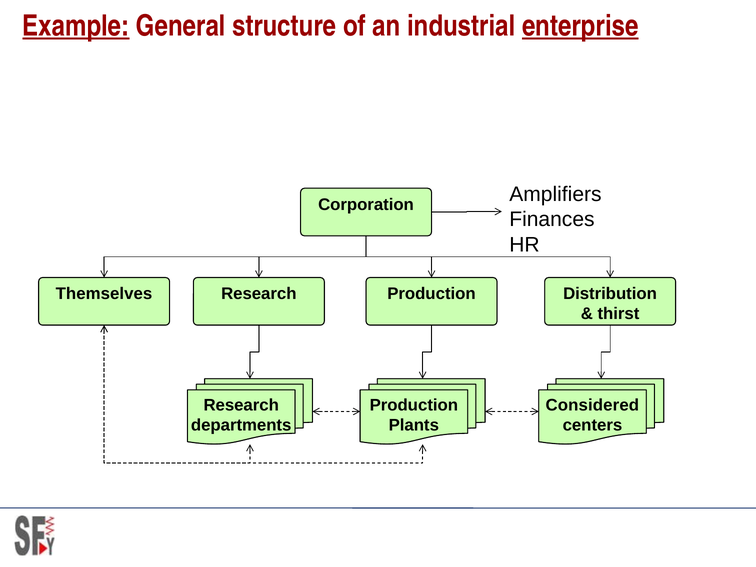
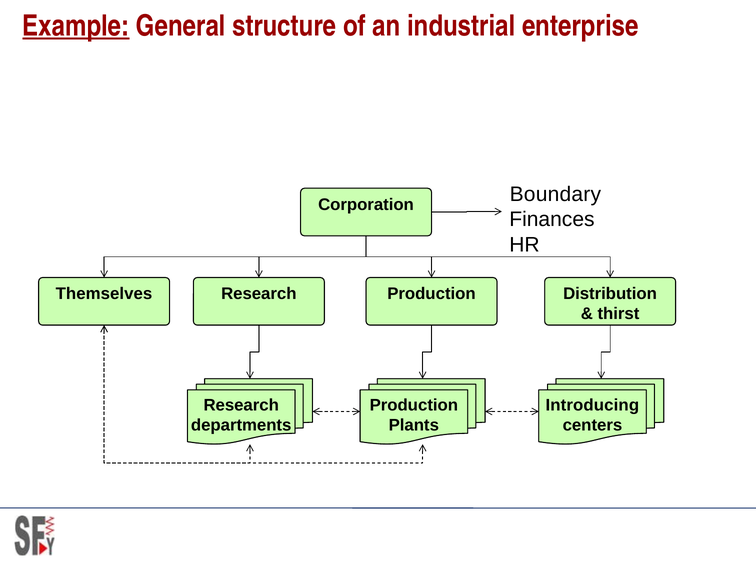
enterprise underline: present -> none (580, 26)
Amplifiers: Amplifiers -> Boundary (555, 194)
Considered: Considered -> Introducing (592, 405)
